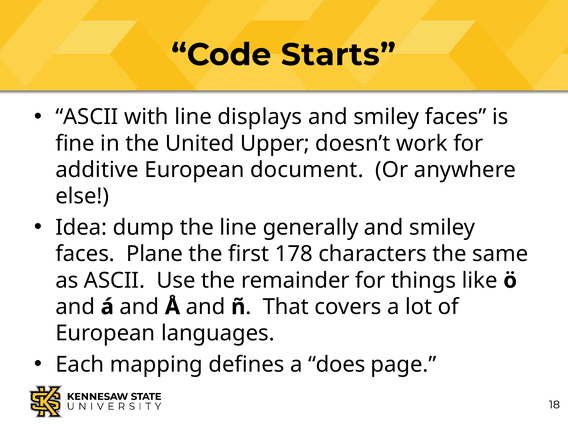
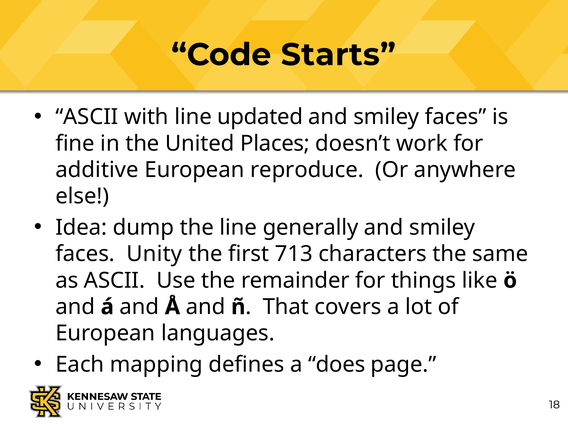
displays: displays -> updated (260, 117)
Upper: Upper -> Places (275, 143)
document: document -> reproduce (307, 170)
Plane: Plane -> Unity (154, 254)
178: 178 -> 713 (294, 254)
